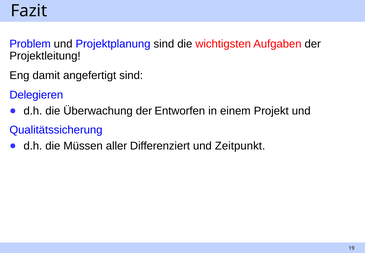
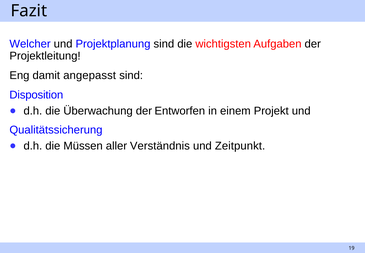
Problem: Problem -> Welcher (30, 44)
angefertigt: angefertigt -> angepasst (90, 75)
Delegieren: Delegieren -> Disposition (36, 95)
Differenziert: Differenziert -> Verständnis (160, 146)
